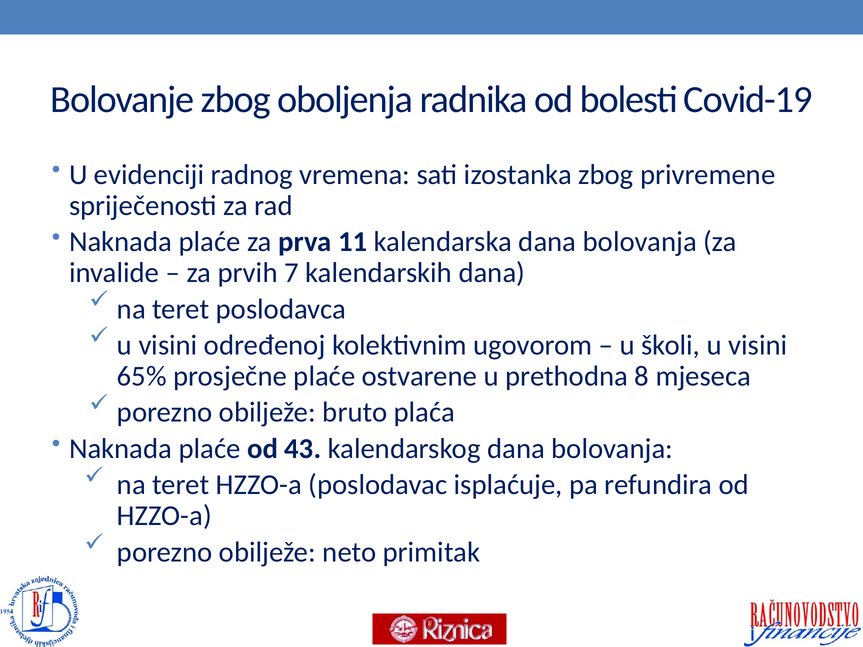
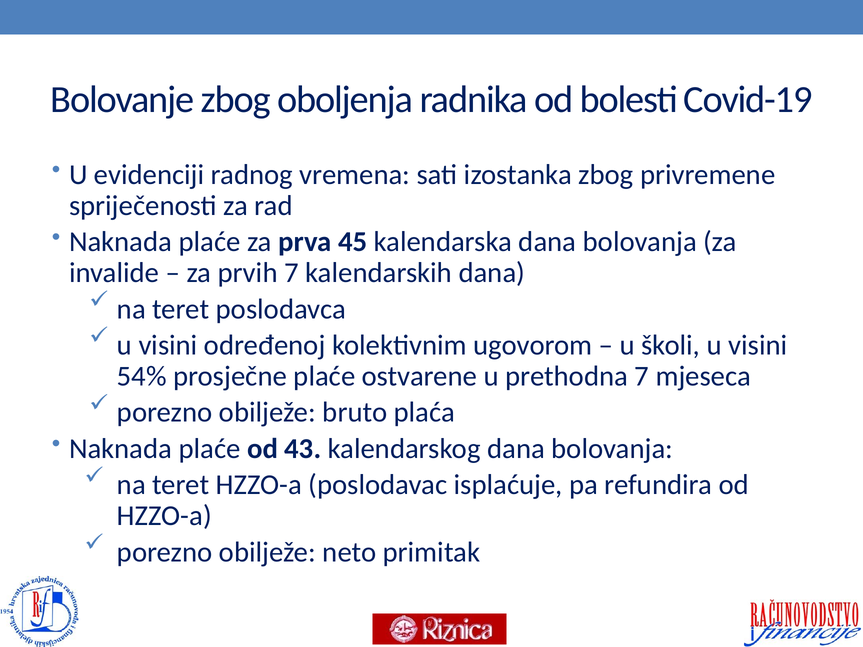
11: 11 -> 45 (353, 242)
65%: 65% -> 54% (142, 376)
prethodna 8: 8 -> 7 (642, 376)
